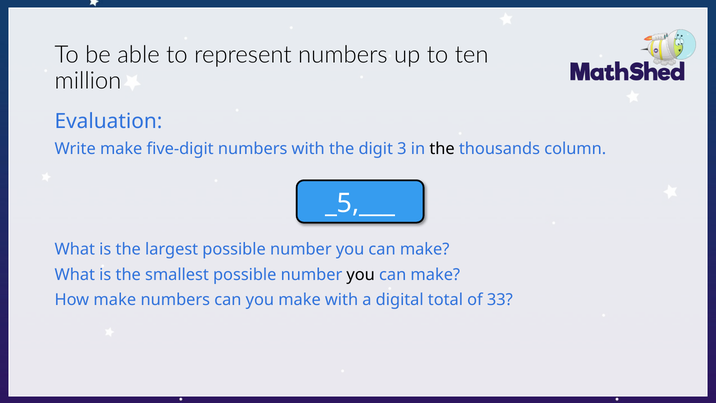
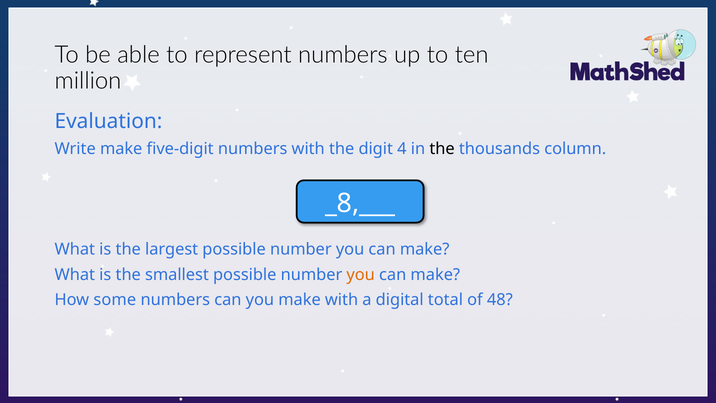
3: 3 -> 4 (402, 149)
_5,___: _5,___ -> _8,___ (360, 203)
you colour: black -> orange (361, 274)
How make: make -> some (115, 300)
33: 33 -> 48 (500, 300)
